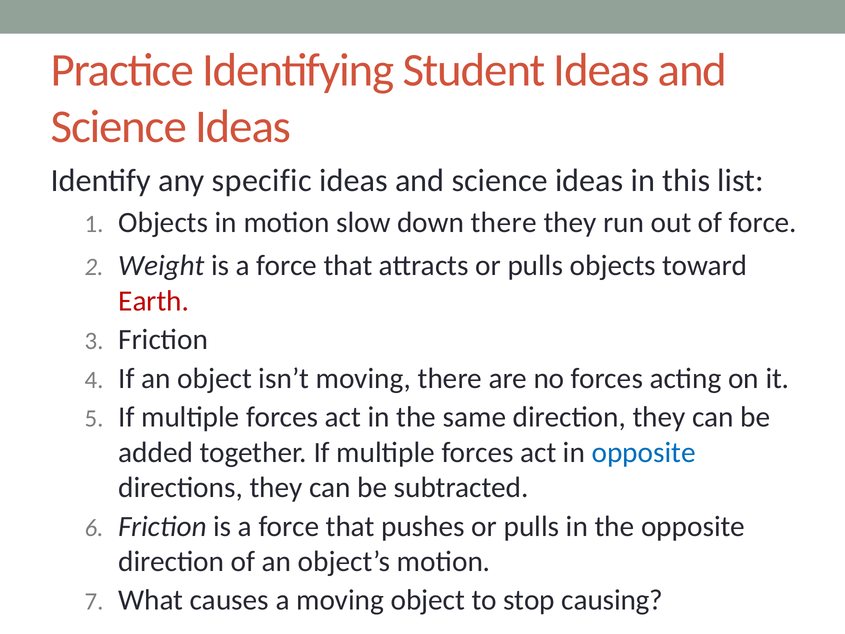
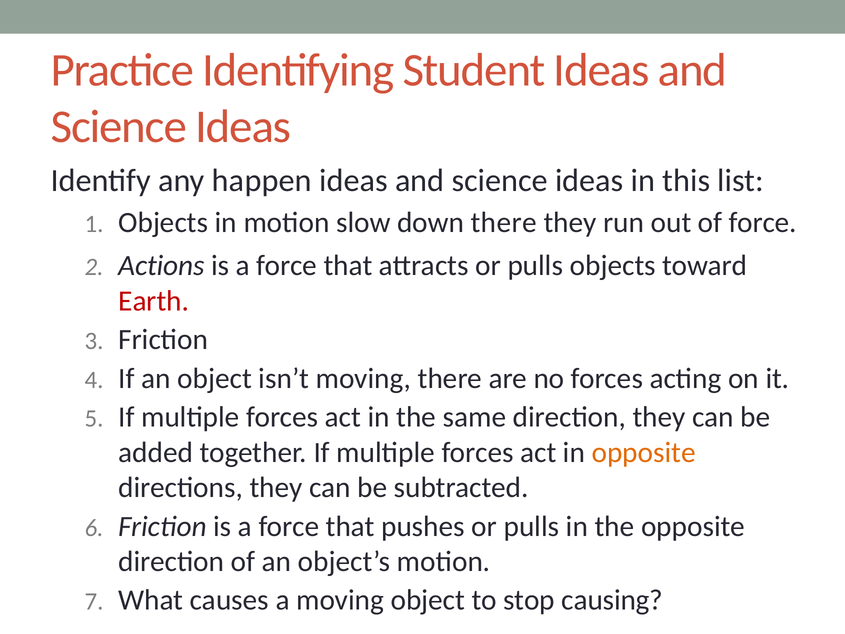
specific: specific -> happen (262, 181)
Weight: Weight -> Actions (161, 266)
opposite colour: blue -> orange (644, 452)
